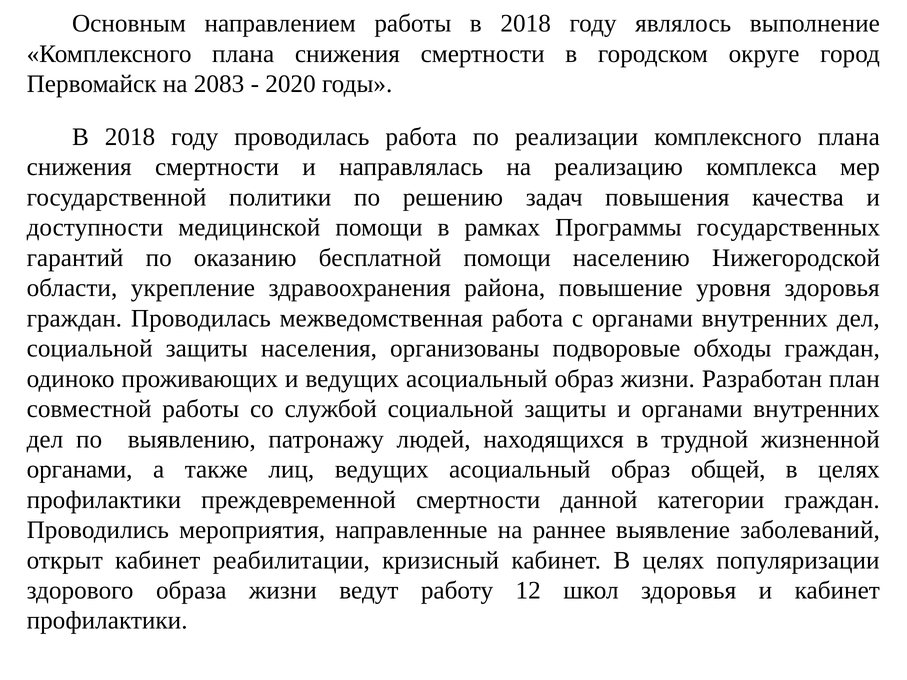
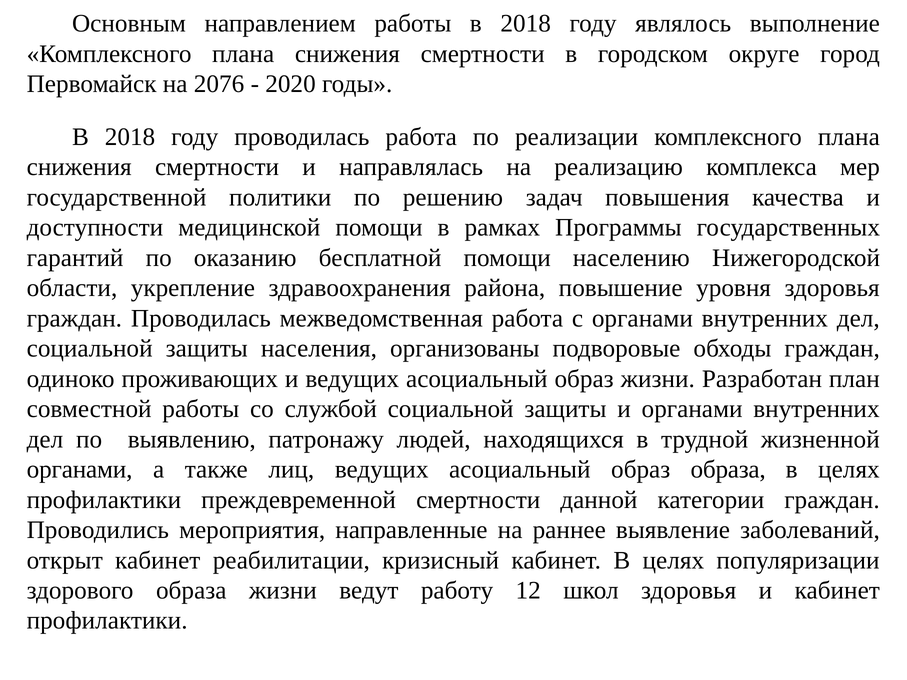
2083: 2083 -> 2076 (219, 84)
образ общей: общей -> образа (728, 470)
